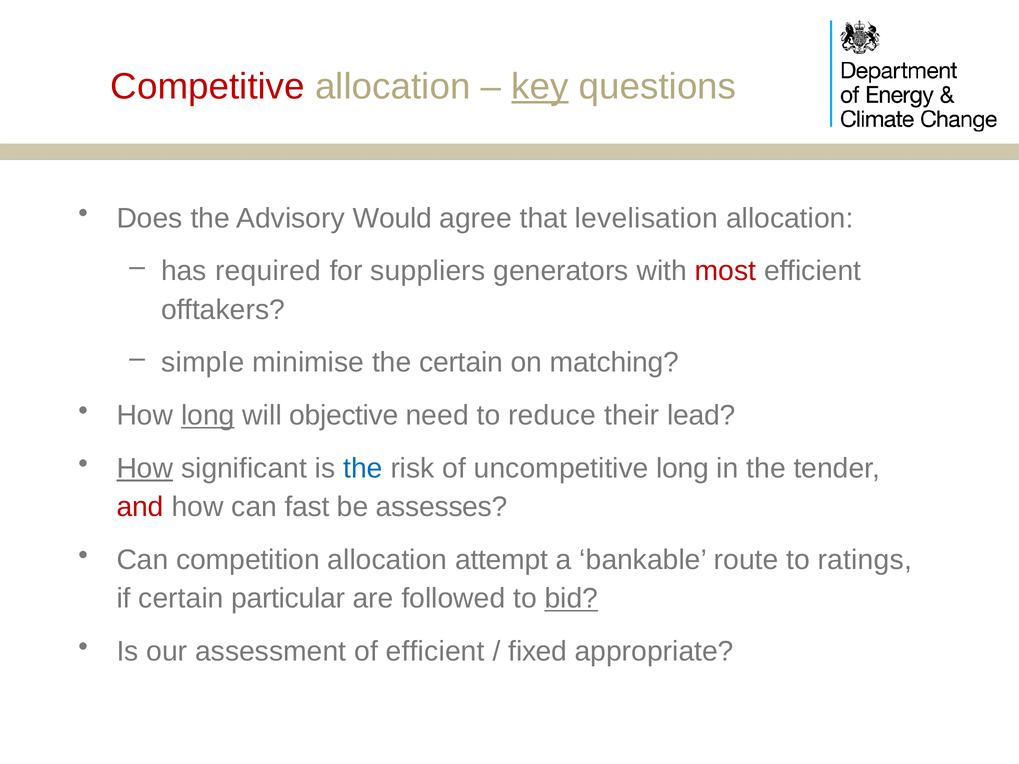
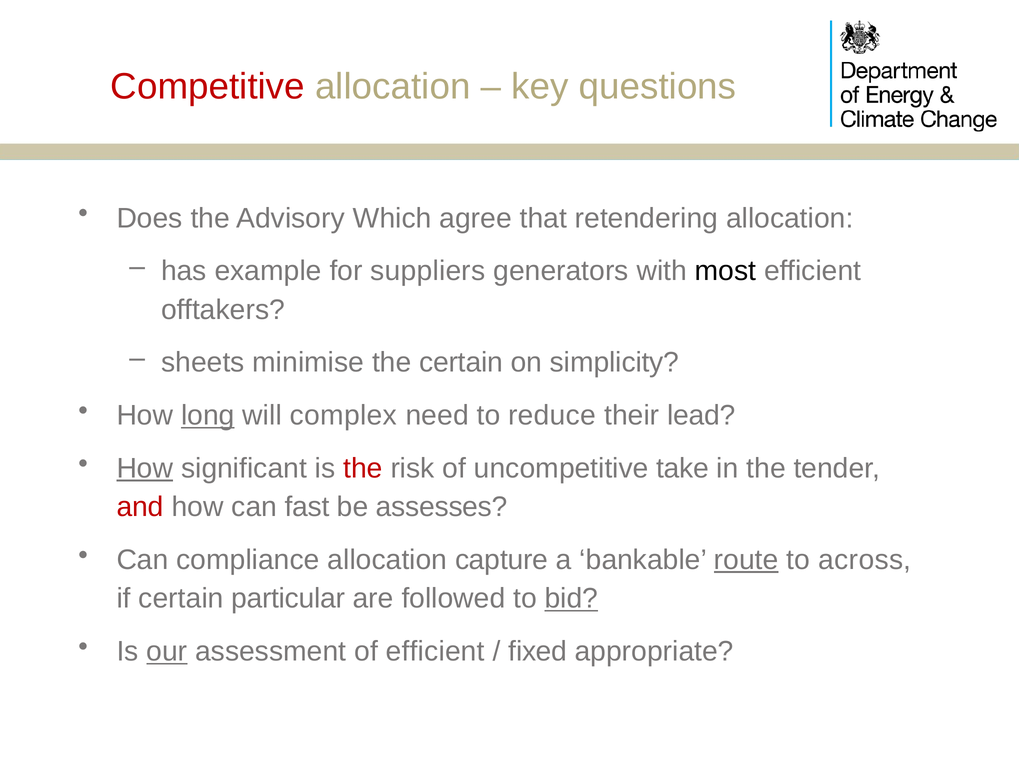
key underline: present -> none (540, 87)
Would: Would -> Which (392, 218)
levelisation: levelisation -> retendering (647, 218)
required: required -> example (268, 271)
most colour: red -> black (725, 271)
simple: simple -> sheets (203, 363)
matching: matching -> simplicity (615, 363)
objective: objective -> complex (344, 416)
the colour: blue -> red (363, 469)
uncompetitive long: long -> take (683, 469)
competition: competition -> compliance (248, 560)
attempt: attempt -> capture (502, 560)
route underline: none -> present (746, 560)
ratings: ratings -> across (865, 560)
our underline: none -> present (167, 652)
